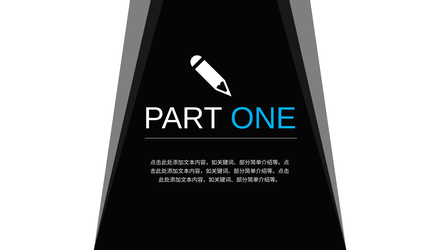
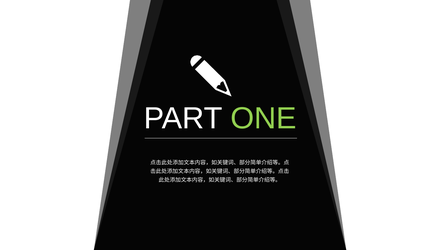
ONE colour: light blue -> light green (264, 119)
